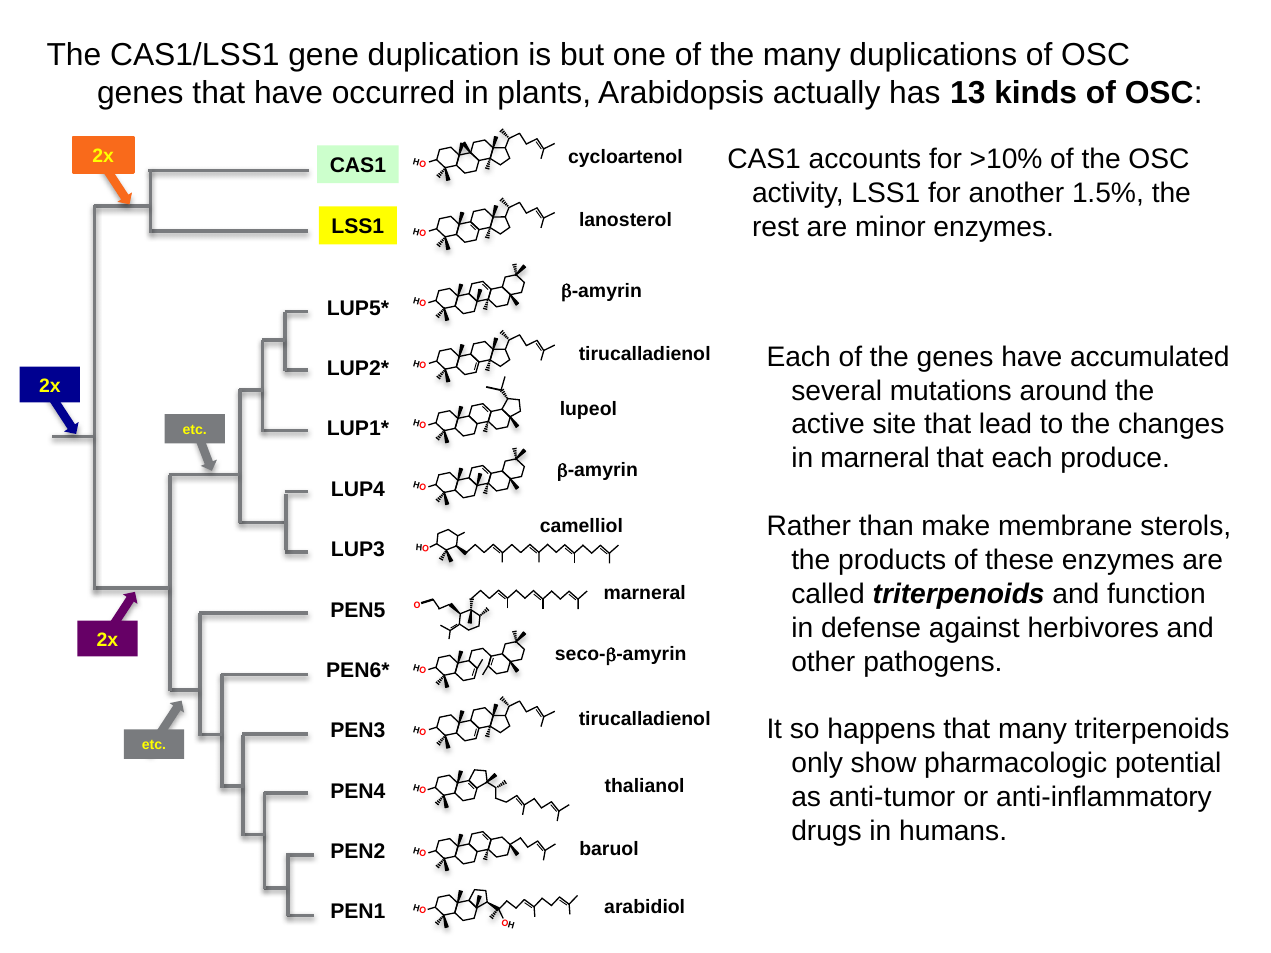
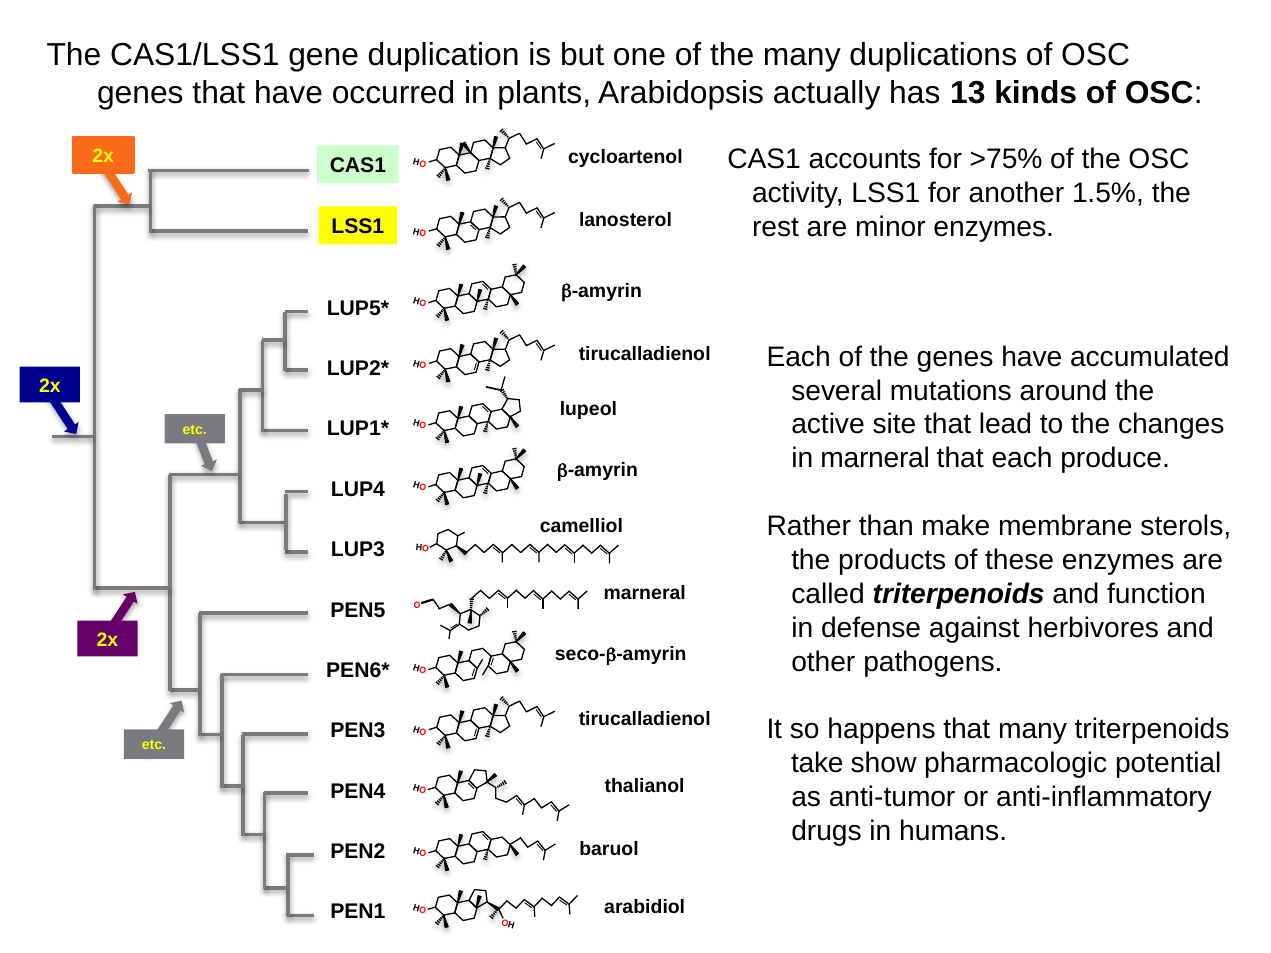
>10%: >10% -> >75% (1006, 159)
only: only -> take (817, 764)
